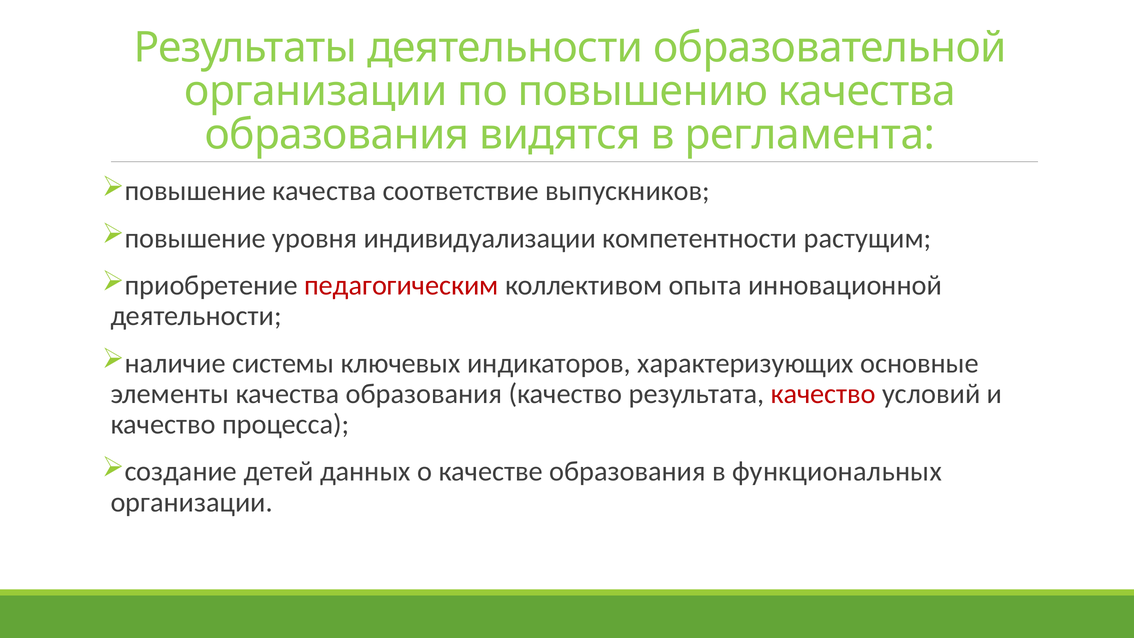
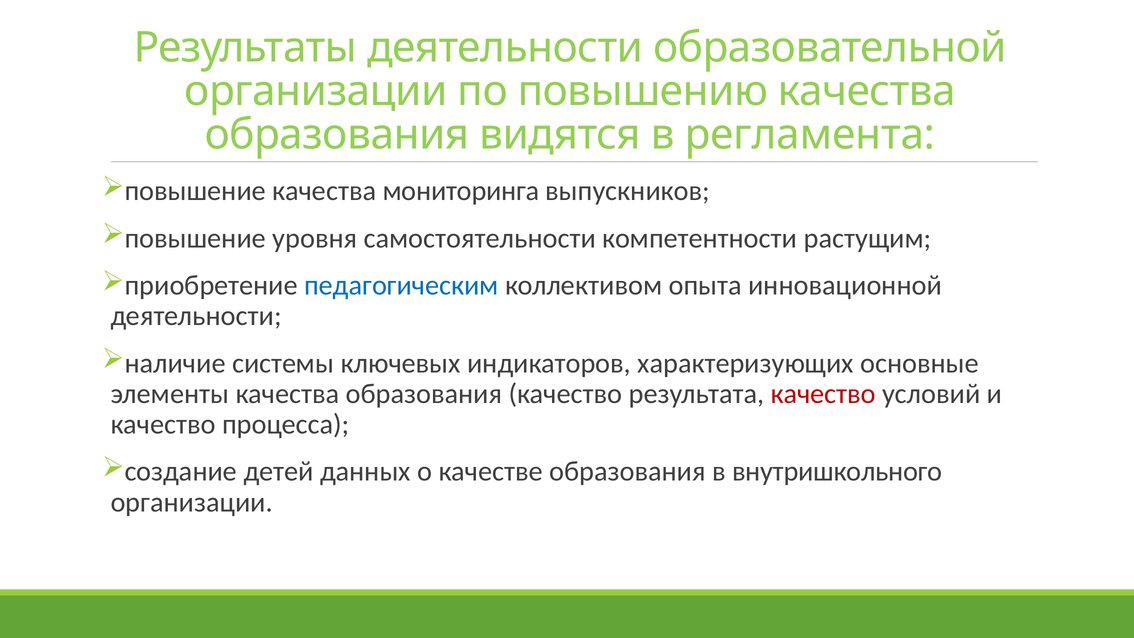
соответствие: соответствие -> мониторинга (461, 191)
индивидуализации: индивидуализации -> самостоятельности (480, 238)
педагогическим colour: red -> blue (401, 285)
функциональных: функциональных -> внутришкольного (837, 471)
